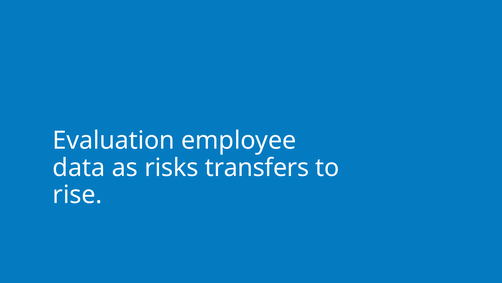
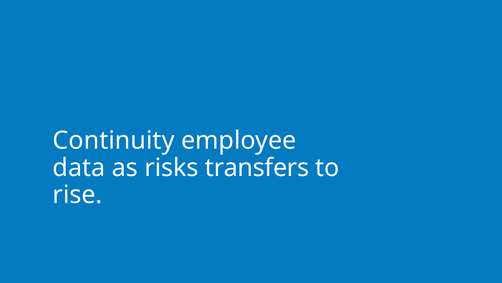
Evaluation: Evaluation -> Continuity (114, 140)
